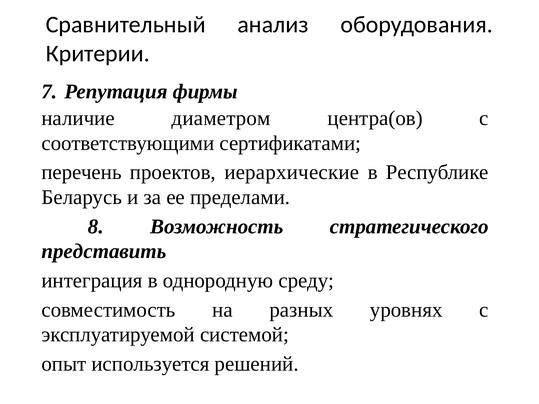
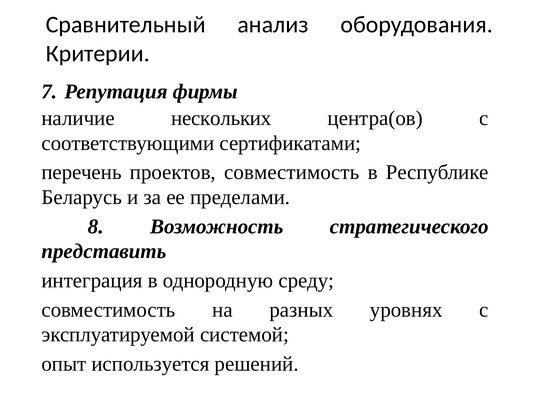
диаметром: диаметром -> нескольких (221, 118)
проектов иерархические: иерархические -> совместимость (292, 172)
